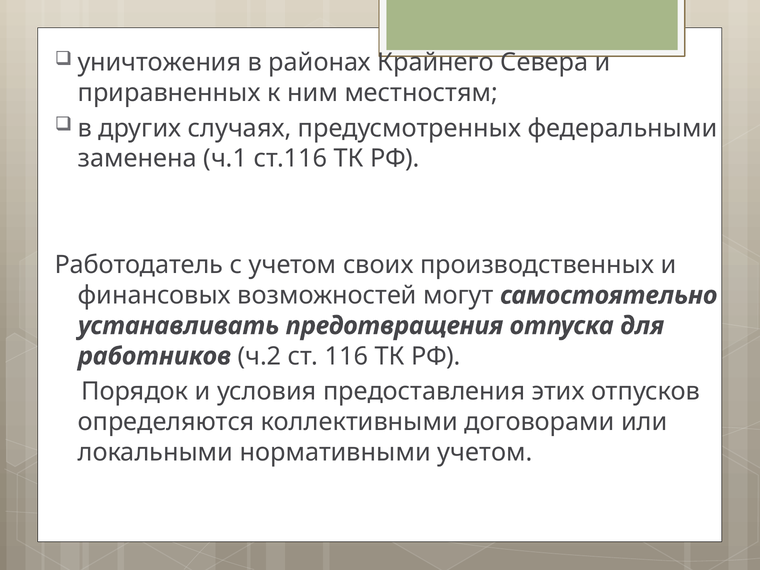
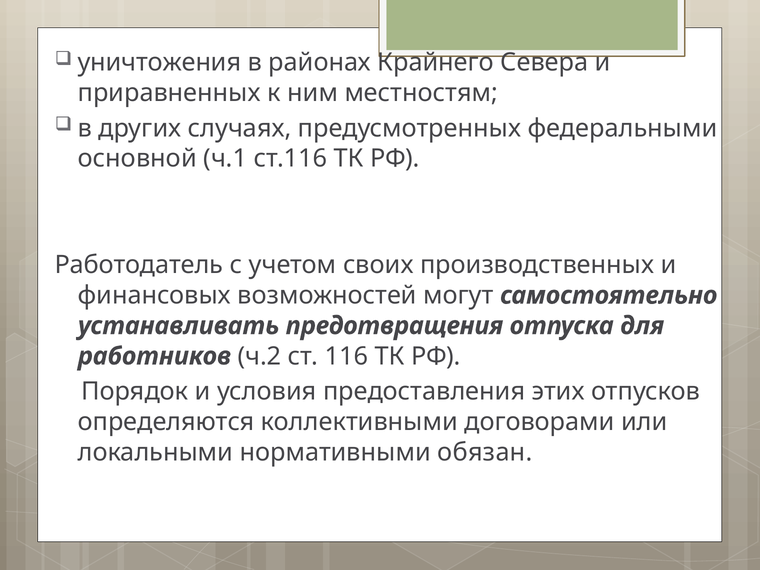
заменена: заменена -> основной (137, 159)
нормативными учетом: учетом -> обязан (485, 452)
